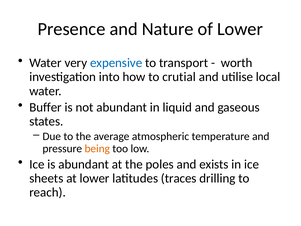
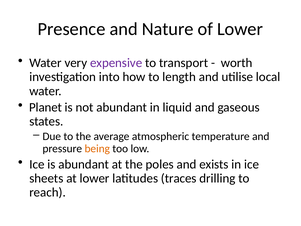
expensive colour: blue -> purple (116, 63)
crutial: crutial -> length (179, 77)
Buffer: Buffer -> Planet (46, 107)
